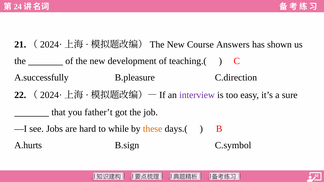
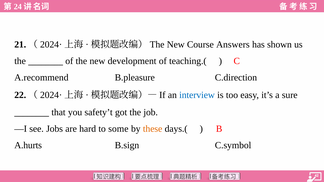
A.successfully: A.successfully -> A.recommend (41, 78)
interview colour: purple -> blue (197, 95)
father’t: father’t -> safety’t (99, 112)
while: while -> some (118, 129)
